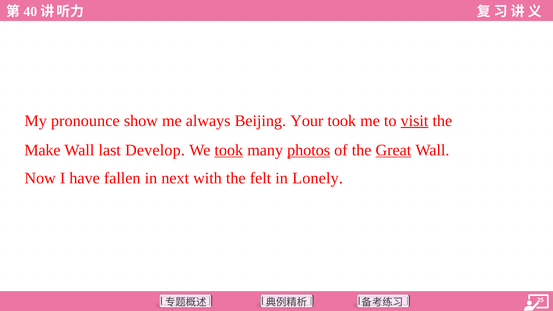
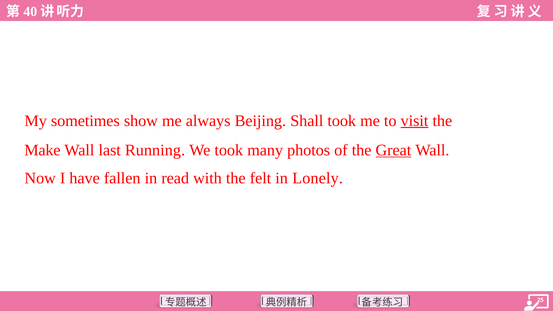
pronounce: pronounce -> sometimes (85, 121)
Your: Your -> Shall (307, 121)
Develop: Develop -> Running (155, 150)
took underline: present -> none (229, 150)
photos underline: present -> none (309, 150)
next: next -> read (175, 178)
